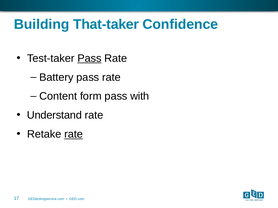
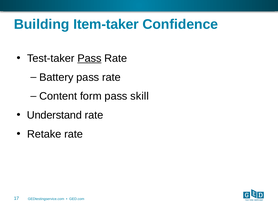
That-taker: That-taker -> Item-taker (106, 24)
with: with -> skill (140, 96)
rate underline: present -> none (74, 135)
